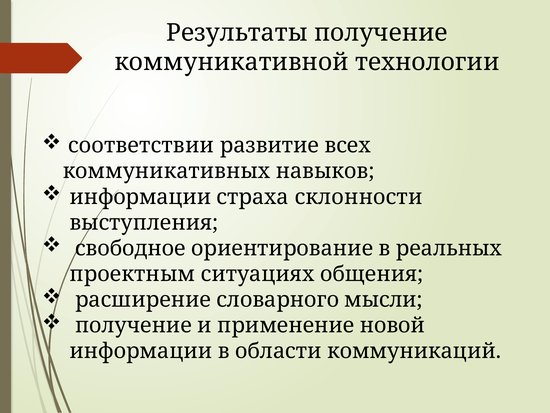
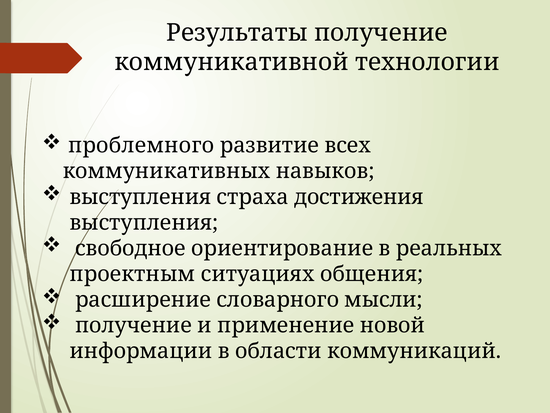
соответствии: соответствии -> проблемного (141, 145)
информации: информации -> выступления (140, 197)
склонности: склонности -> достижения (359, 197)
